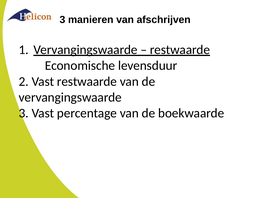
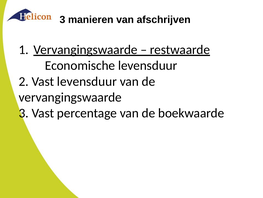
Vast restwaarde: restwaarde -> levensduur (87, 81)
